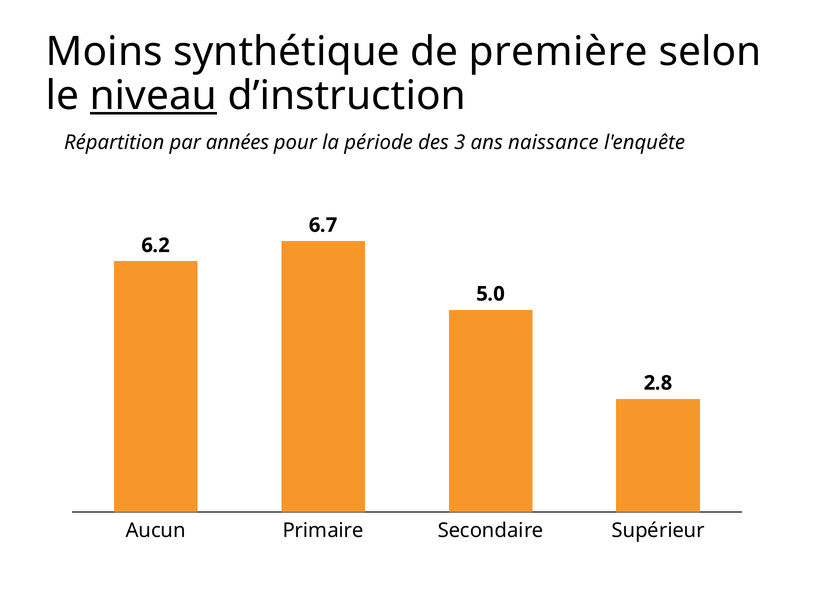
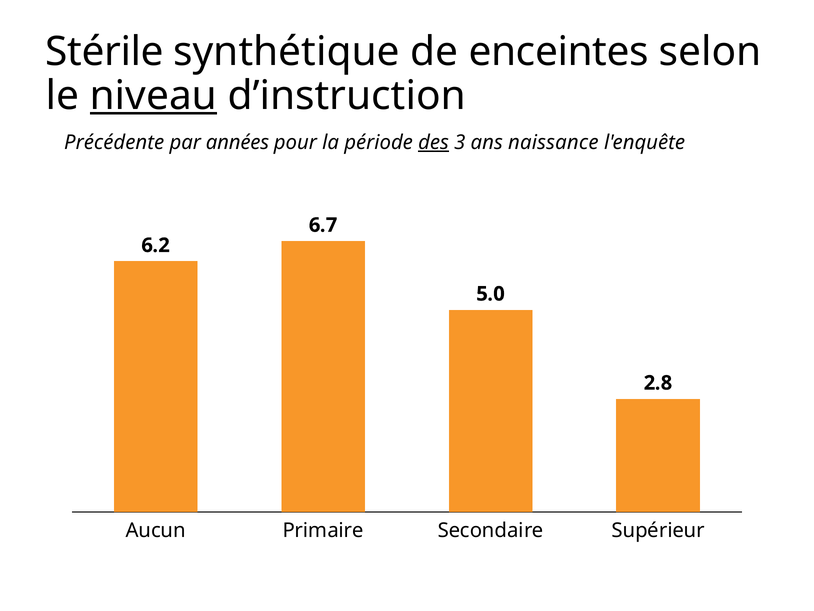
Moins: Moins -> Stérile (105, 52)
première: première -> enceintes (559, 52)
Répartition: Répartition -> Précédente (114, 142)
des underline: none -> present (434, 142)
